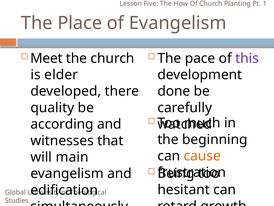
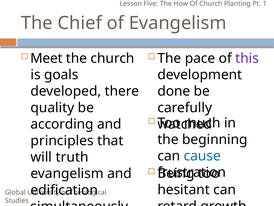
Place: Place -> Chief (80, 23)
elder: elder -> goals (61, 75)
witnesses: witnesses -> principles (62, 140)
cause colour: orange -> blue (202, 156)
main: main -> truth (72, 157)
